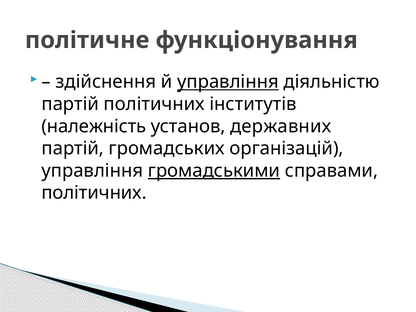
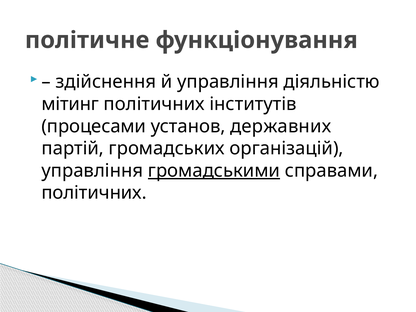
управління underline: present -> none (228, 82)
партій: партій -> мітинг (70, 104)
належність: належність -> процесами (94, 126)
